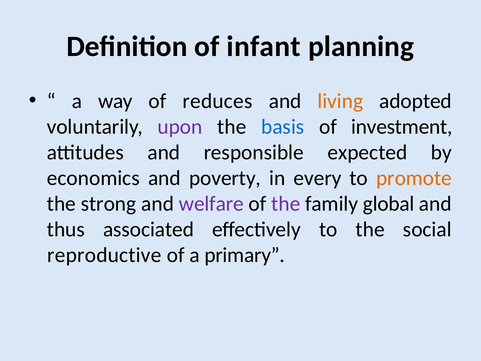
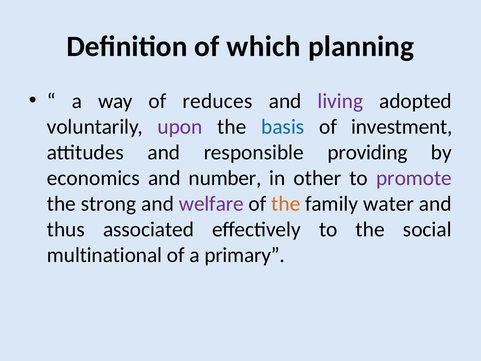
infant: infant -> which (264, 47)
living colour: orange -> purple (340, 101)
expected: expected -> providing (368, 152)
poverty: poverty -> number (225, 178)
every: every -> other (317, 178)
promote colour: orange -> purple (414, 178)
the colour: purple -> orange (286, 204)
global: global -> water (389, 204)
reproductive: reproductive -> multinational (105, 255)
